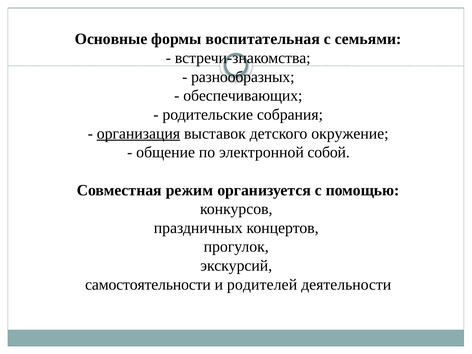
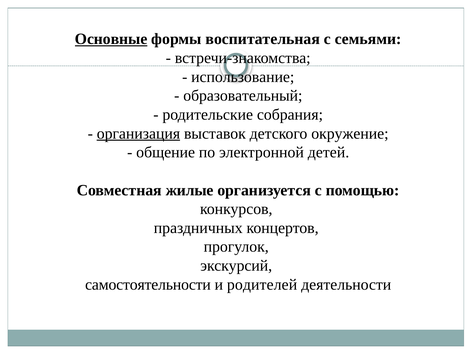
Основные underline: none -> present (111, 39)
разнообразных: разнообразных -> использование (243, 77)
обеспечивающих: обеспечивающих -> образовательный (243, 96)
собой: собой -> детей (329, 152)
режим: режим -> жилые (190, 190)
